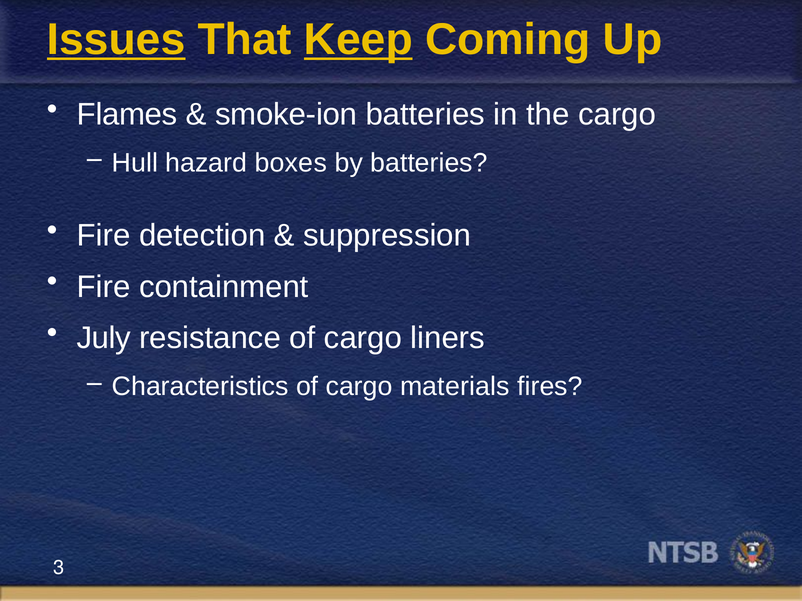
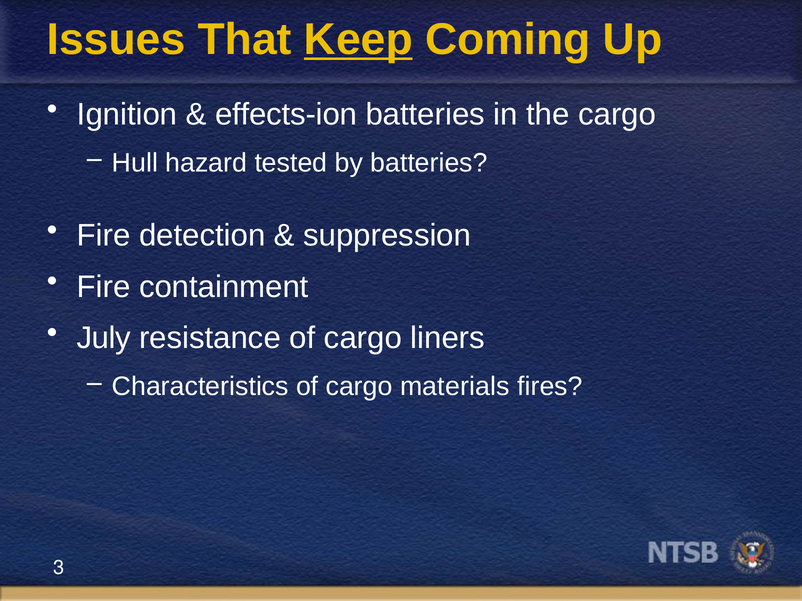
Issues underline: present -> none (116, 40)
Flames: Flames -> Ignition (127, 114)
smoke-ion: smoke-ion -> effects-ion (286, 114)
boxes: boxes -> tested (291, 163)
